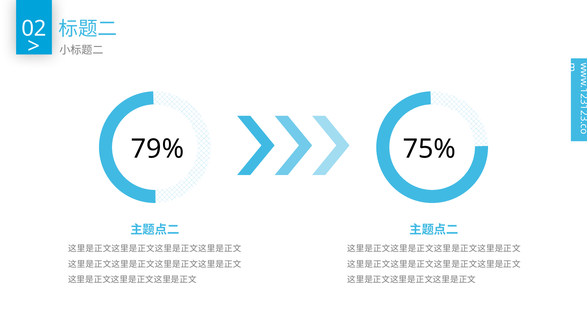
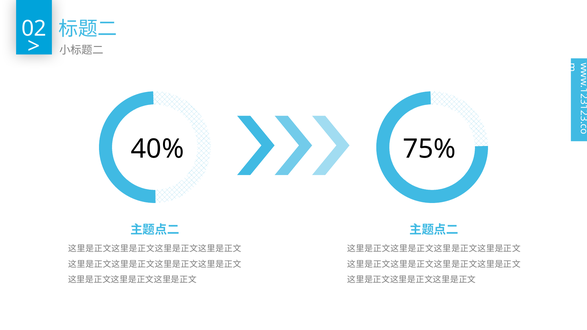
79%: 79% -> 40% (157, 149)
